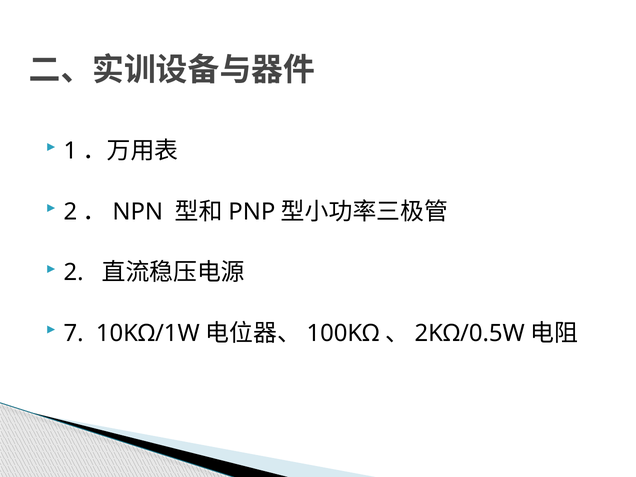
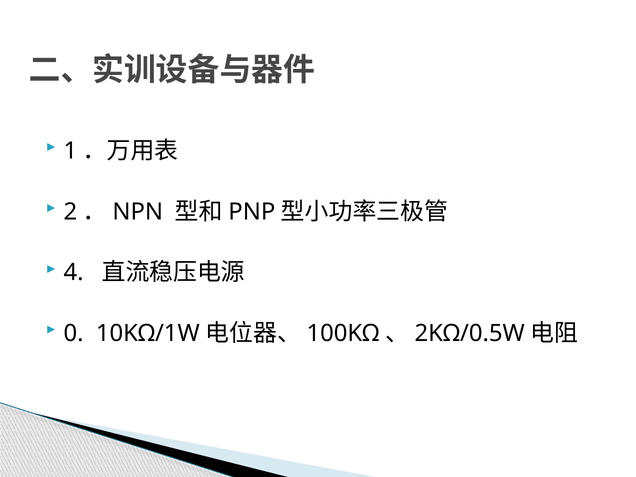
2: 2 -> 4 (74, 272)
7: 7 -> 0 (74, 333)
